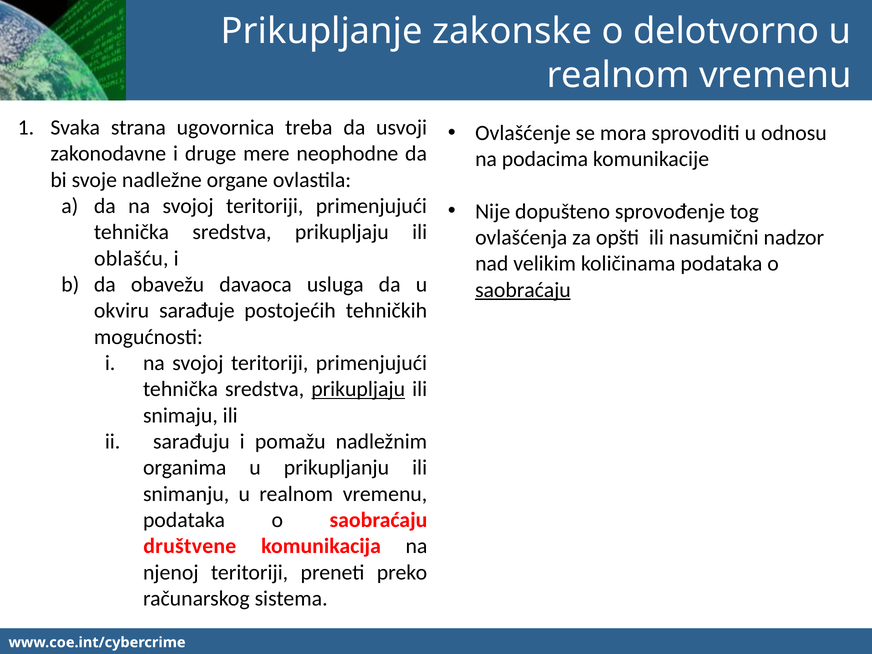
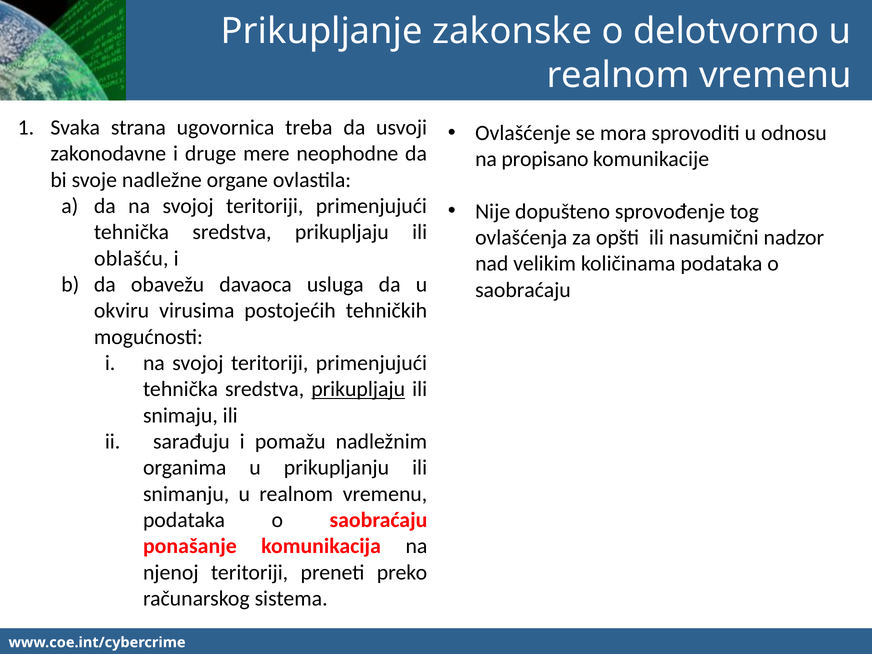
podacima: podacima -> propisano (545, 159)
saobraćaju underline: present -> none (523, 290)
sarađuje: sarađuje -> virusima (197, 311)
društvene: društvene -> ponašanje (190, 546)
